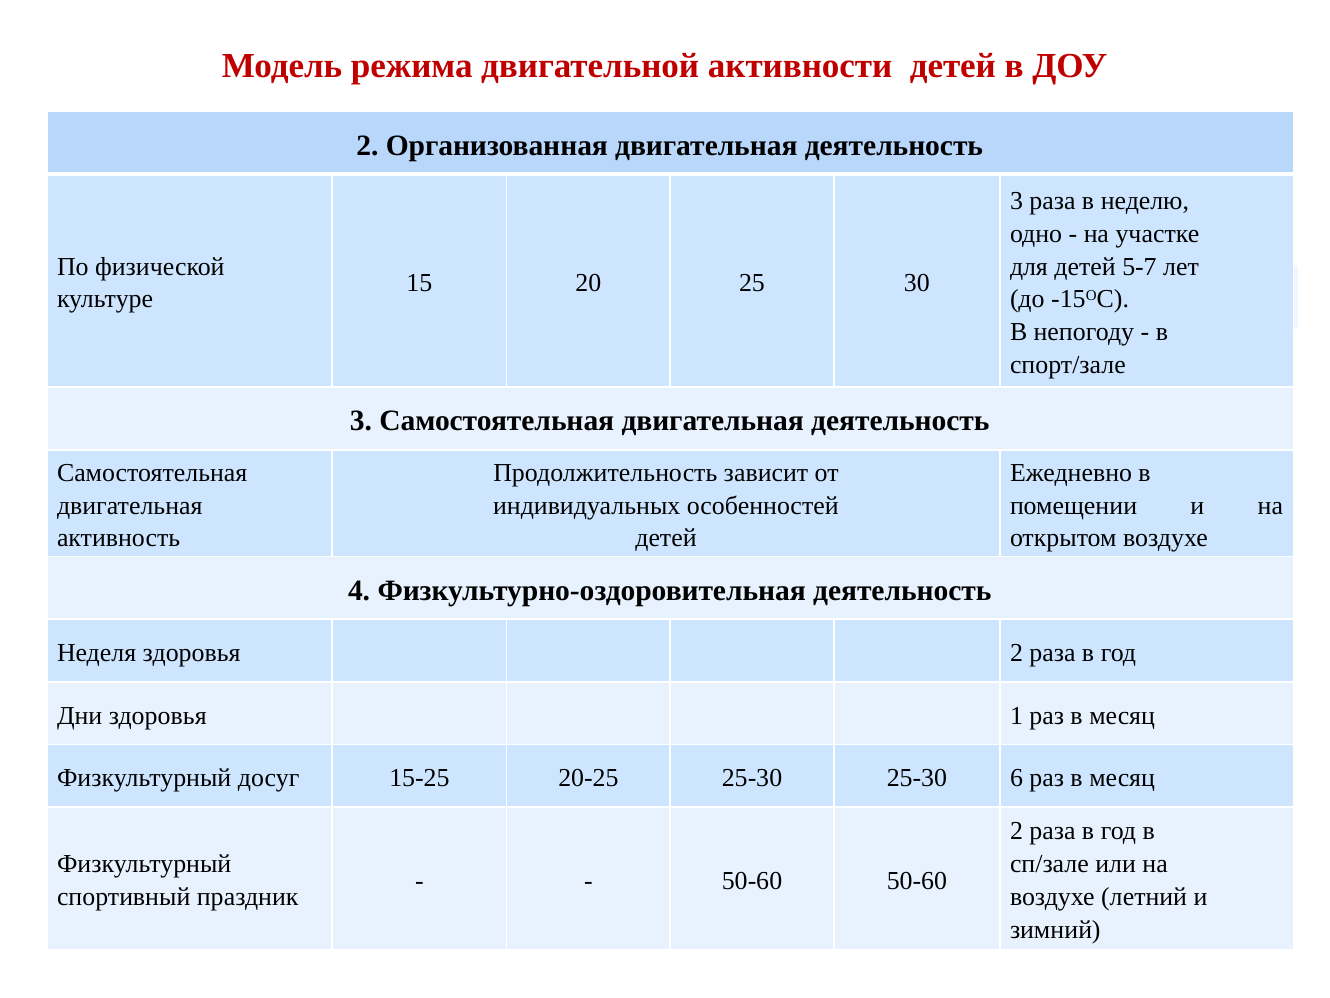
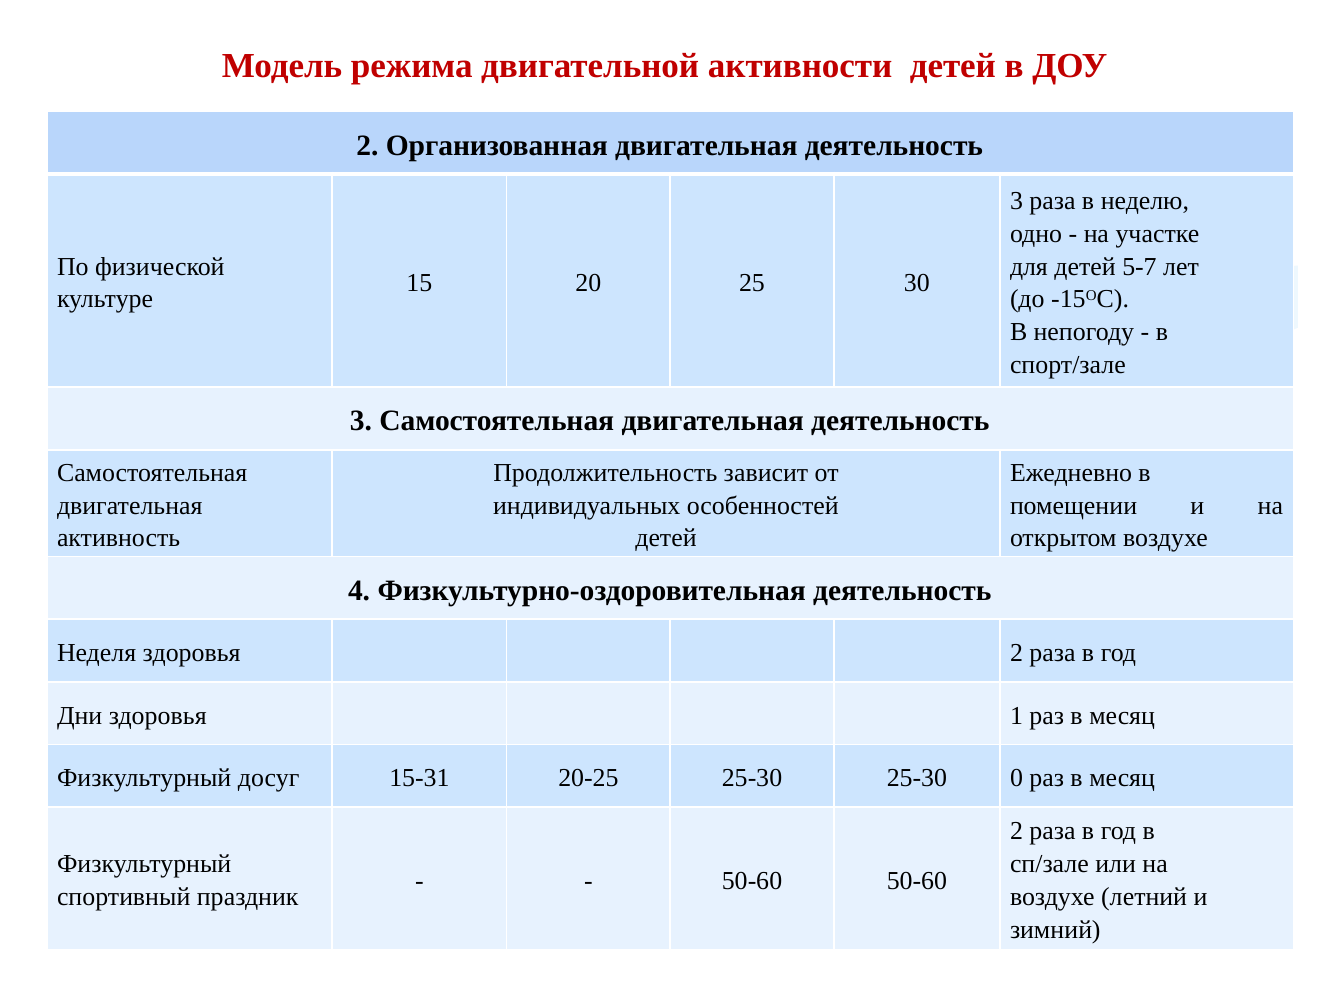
15-25: 15-25 -> 15-31 (419, 778)
6: 6 -> 0 (1016, 778)
